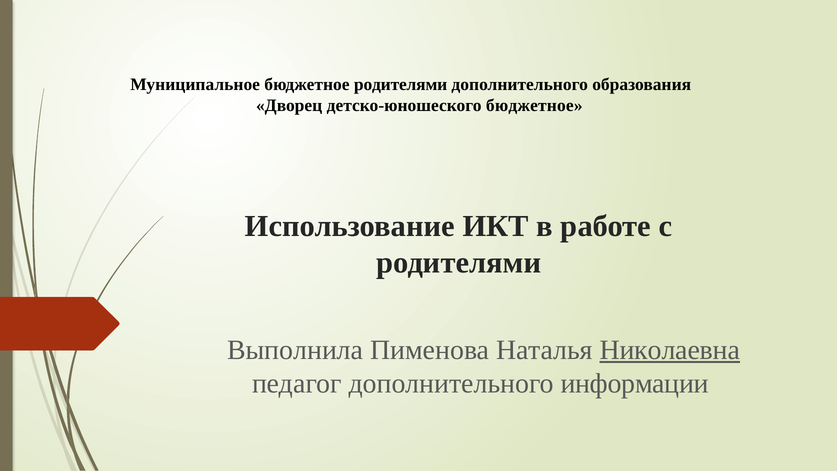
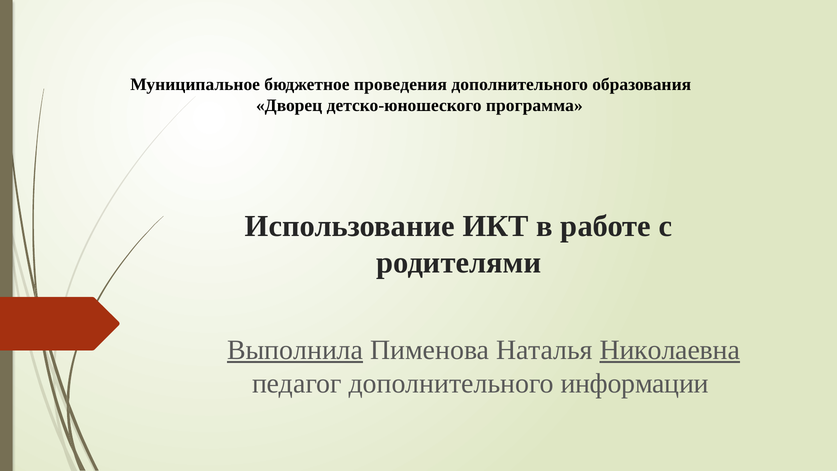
бюджетное родителями: родителями -> проведения (400, 84)
детско-юношеского бюджетное: бюджетное -> программа (534, 105)
Выполнила underline: none -> present (295, 350)
